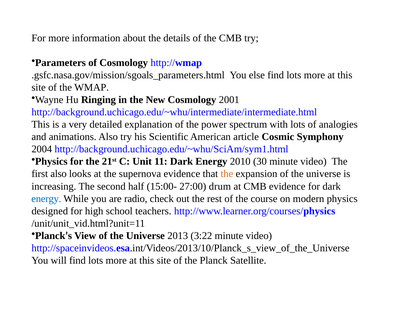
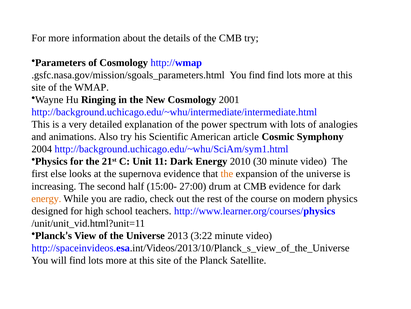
You else: else -> find (257, 75)
first also: also -> else (59, 174)
energy colour: blue -> orange (46, 198)
